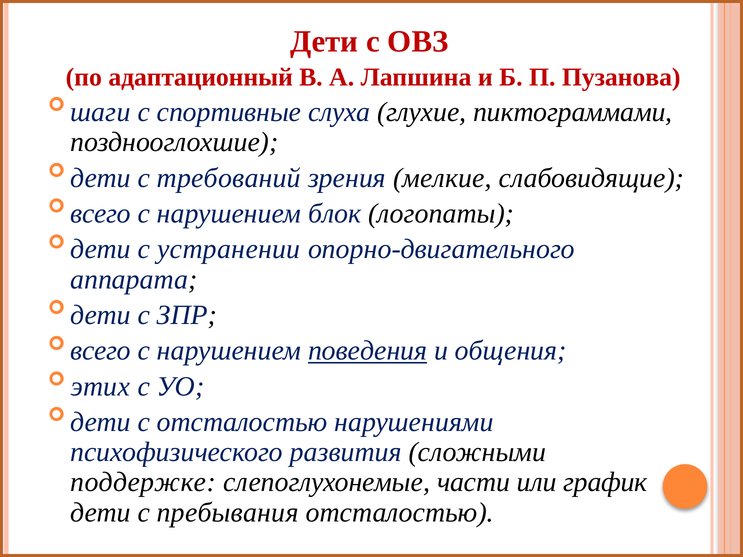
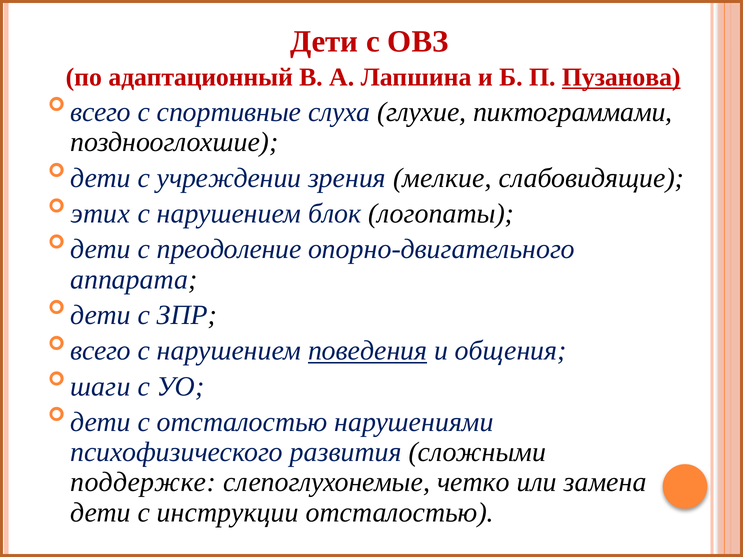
Пузанова underline: none -> present (621, 77)
шаги: шаги -> всего (101, 112)
требований: требований -> учреждении (229, 178)
всего: всего -> этих (100, 214)
устранении: устранении -> преодоление (229, 249)
этих: этих -> шаги (100, 387)
части: части -> четко (473, 482)
график: график -> замена (605, 482)
пребывания: пребывания -> инструкции (228, 513)
